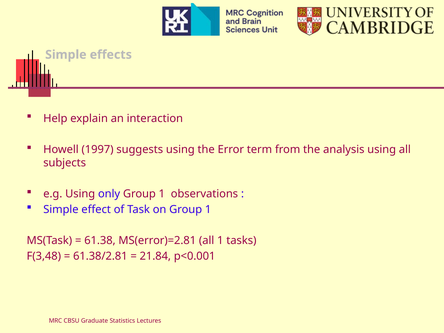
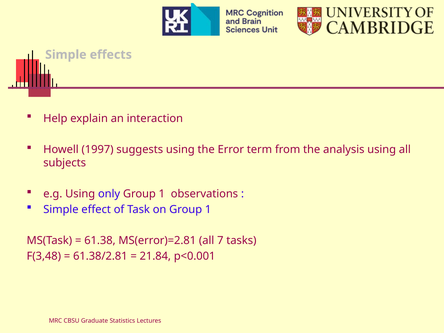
all 1: 1 -> 7 (220, 241)
